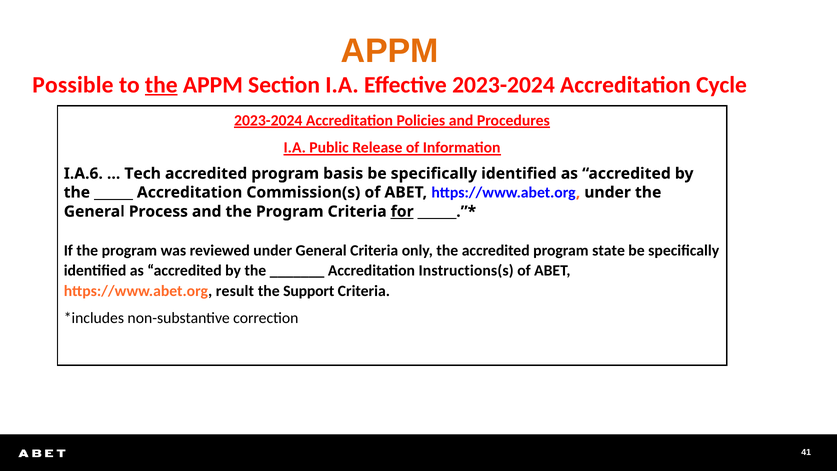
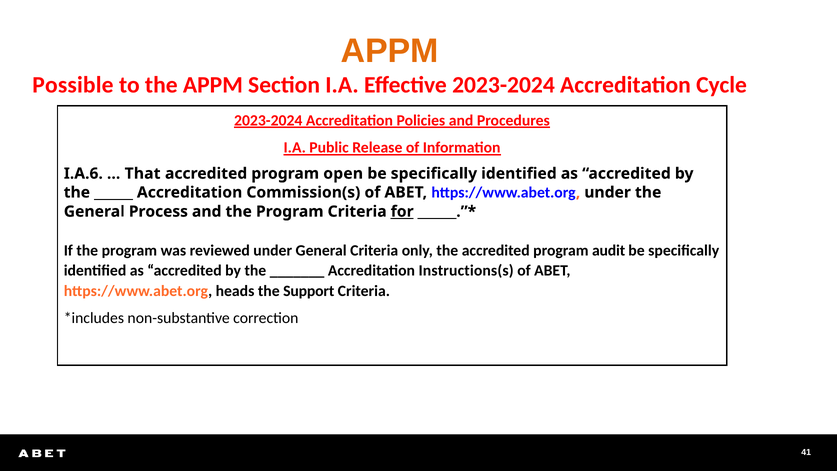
the underline: present -> none (161, 85)
Tech: Tech -> That (143, 173)
basis: basis -> open (343, 173)
state: state -> audit (609, 250)
result: result -> heads (235, 291)
